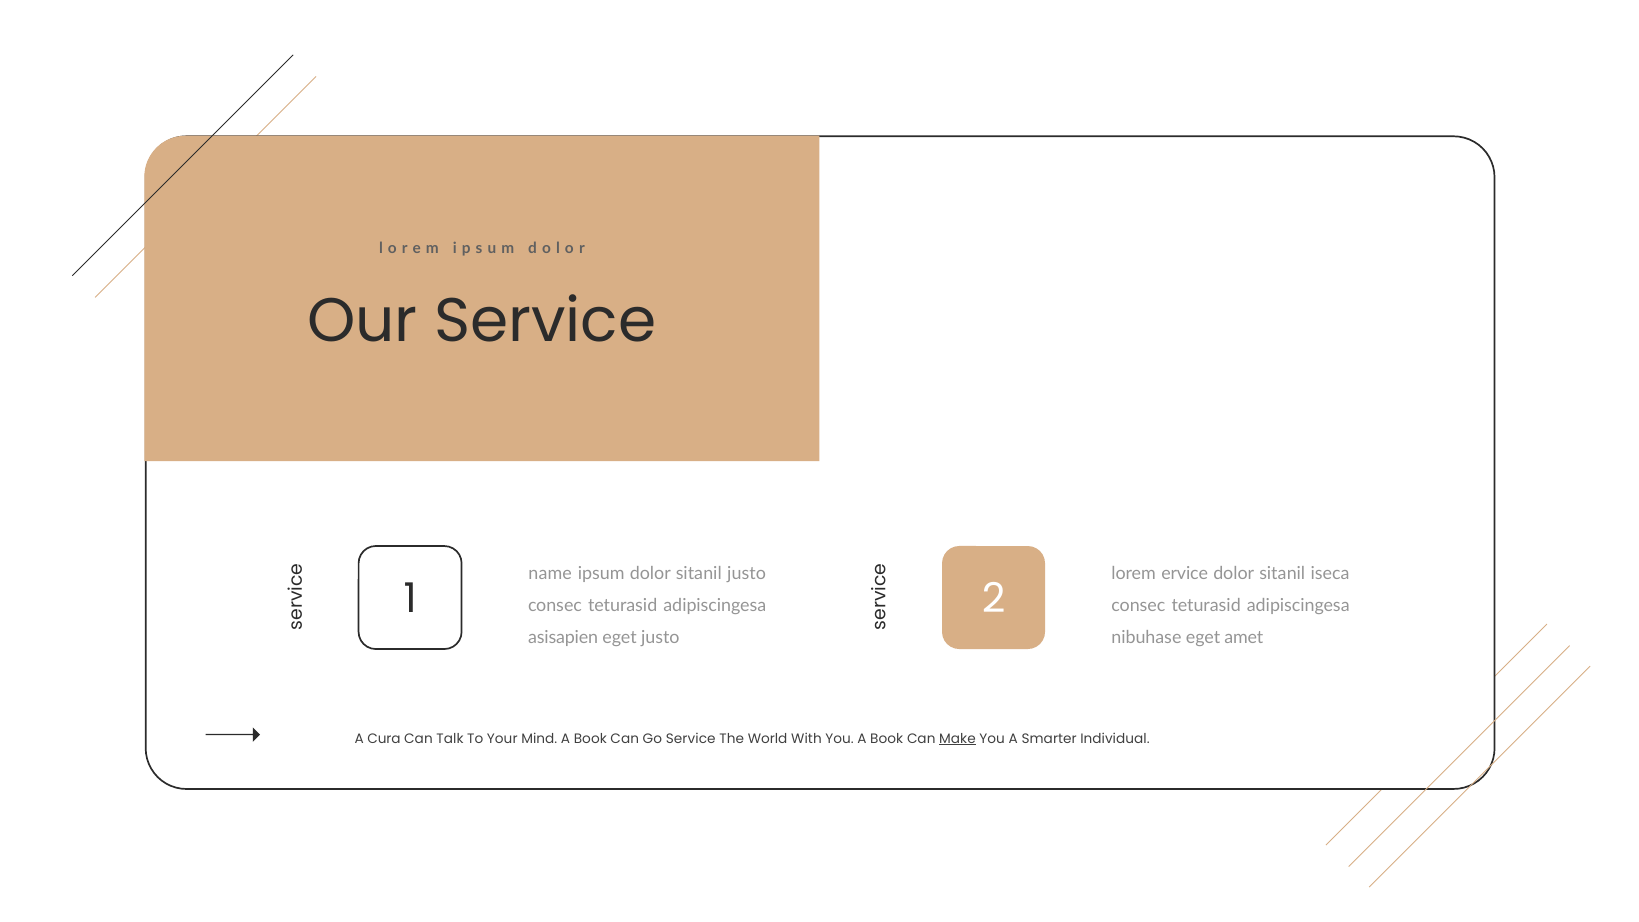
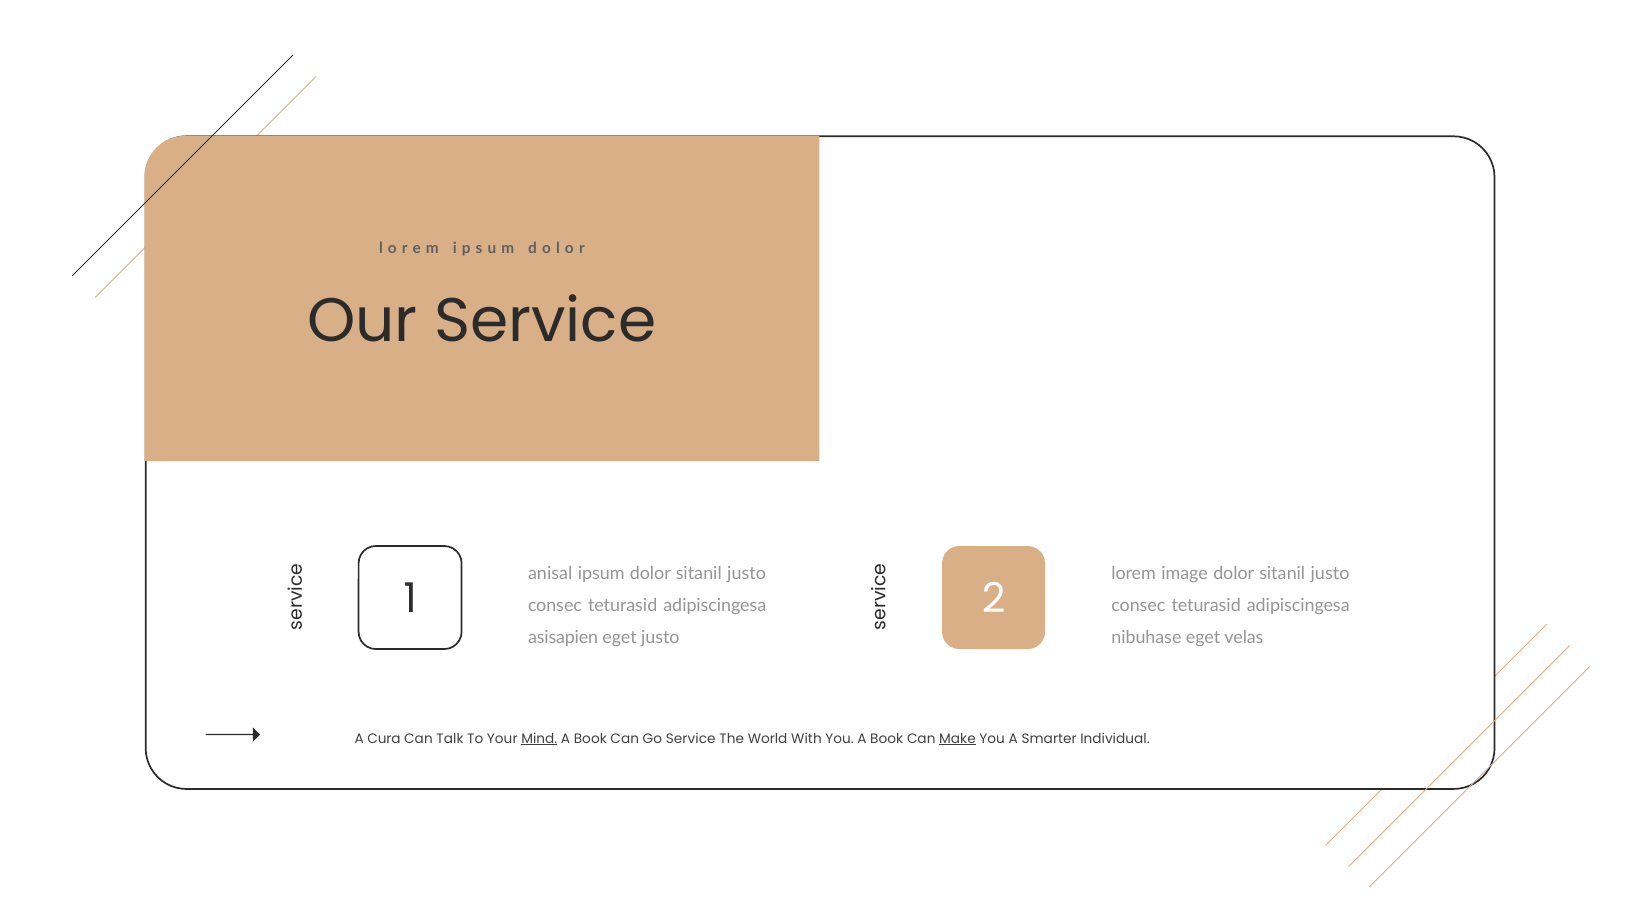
name: name -> anisal (550, 573)
ervice: ervice -> image (1185, 573)
iseca: iseca -> justo (1330, 573)
amet: amet -> velas (1244, 638)
Mind underline: none -> present (539, 739)
